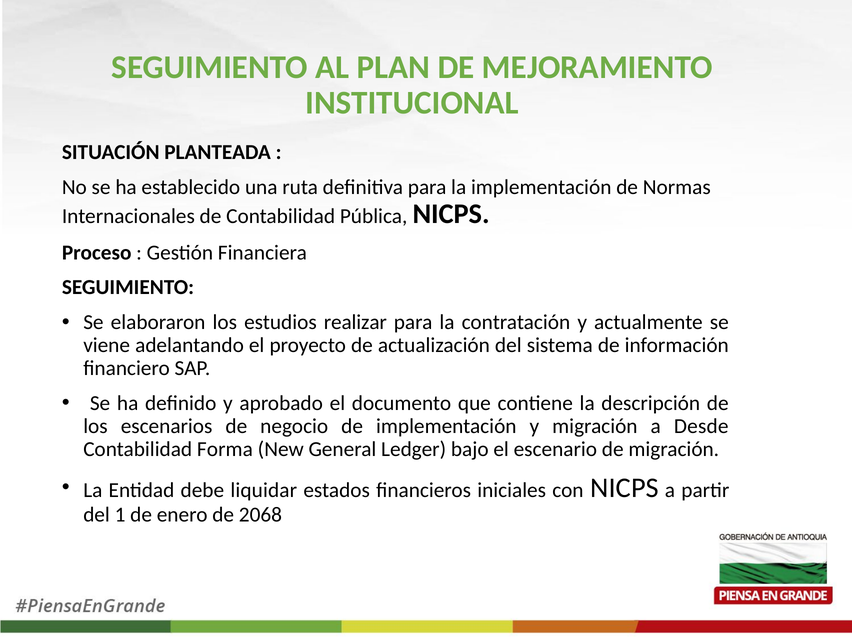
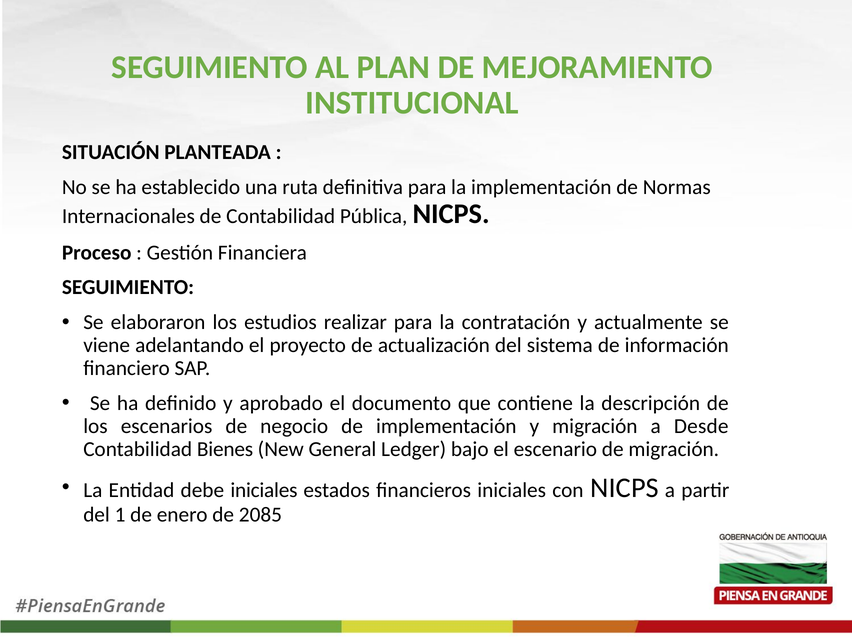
Forma: Forma -> Bienes (225, 449)
debe liquidar: liquidar -> iniciales (264, 490)
2068: 2068 -> 2085 (260, 515)
